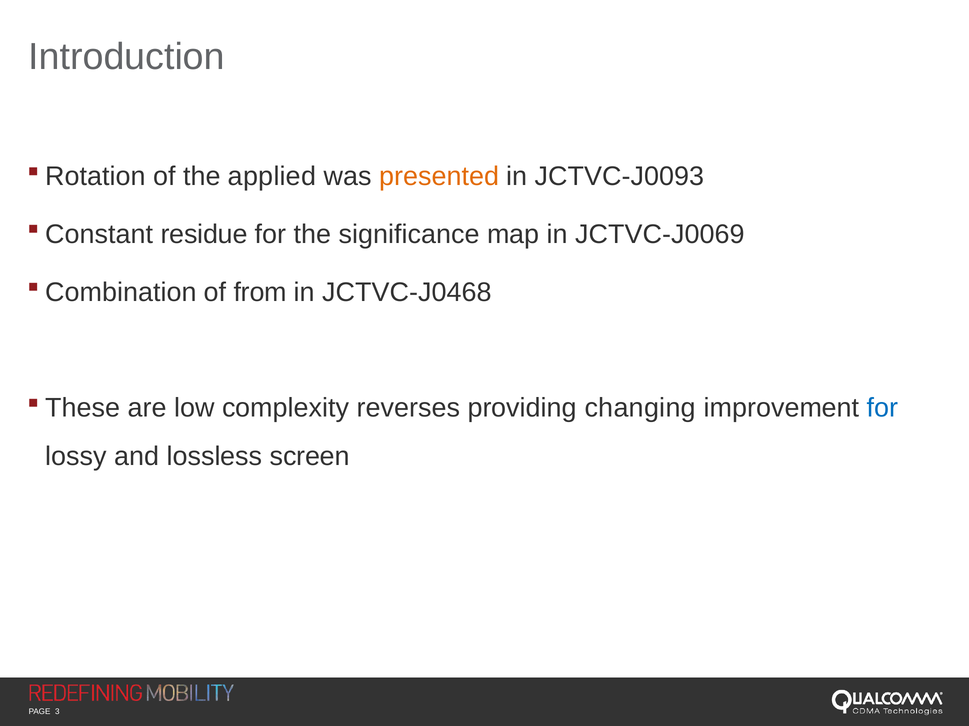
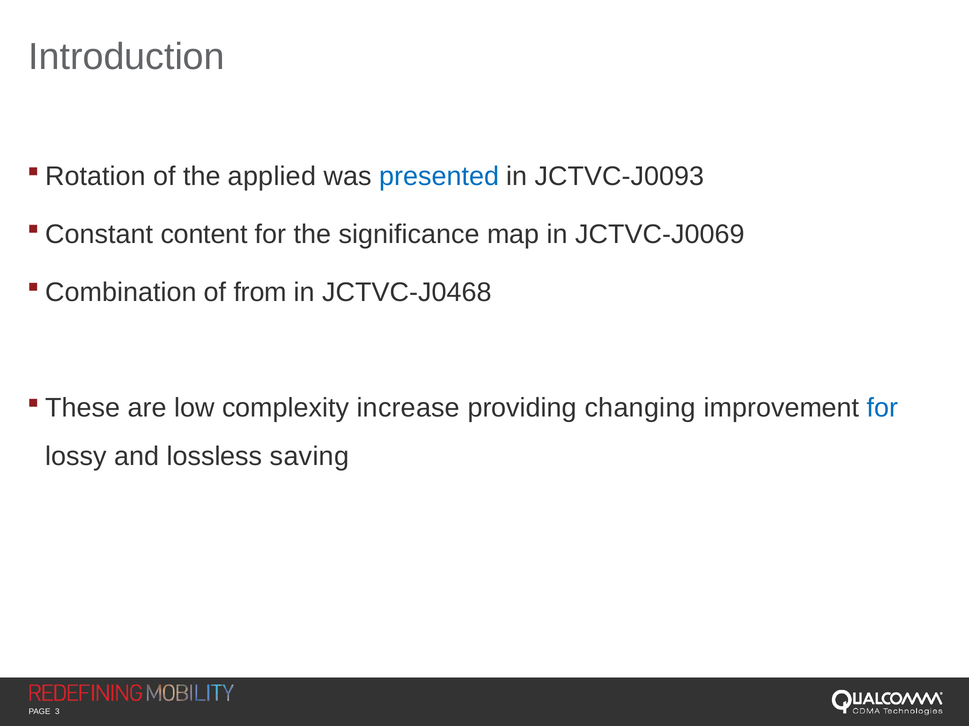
presented colour: orange -> blue (439, 177)
residue: residue -> content (204, 235)
reverses: reverses -> increase (408, 408)
screen: screen -> saving (310, 457)
